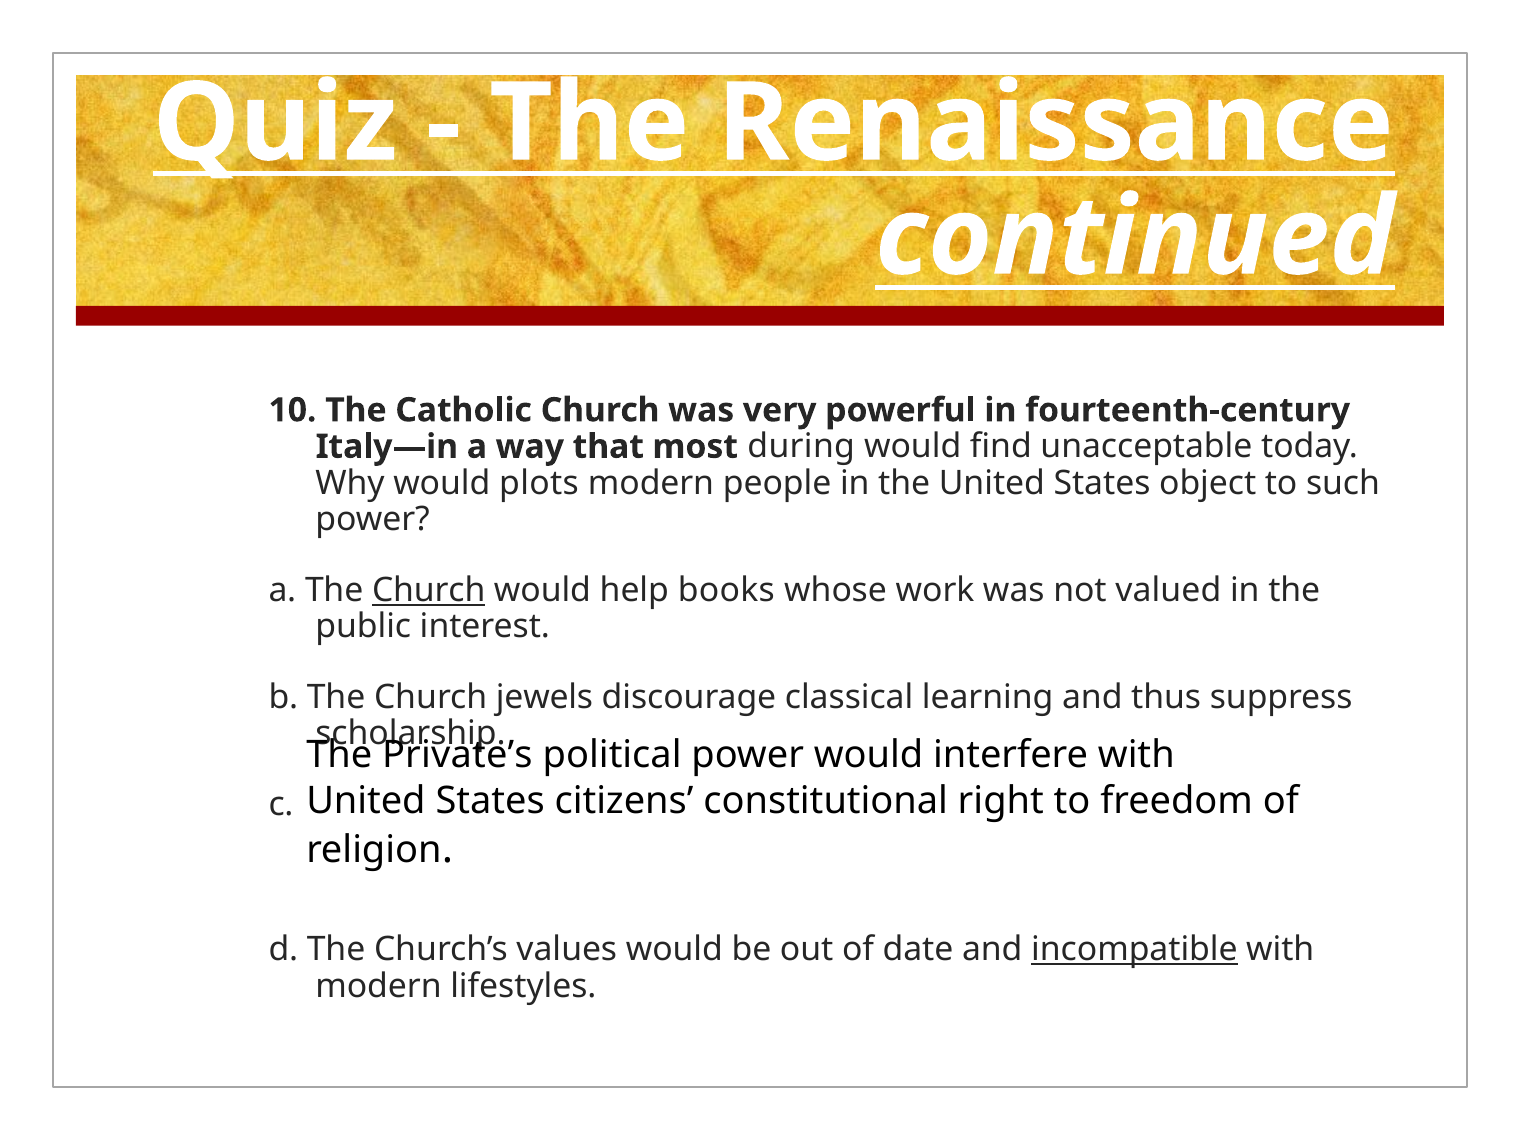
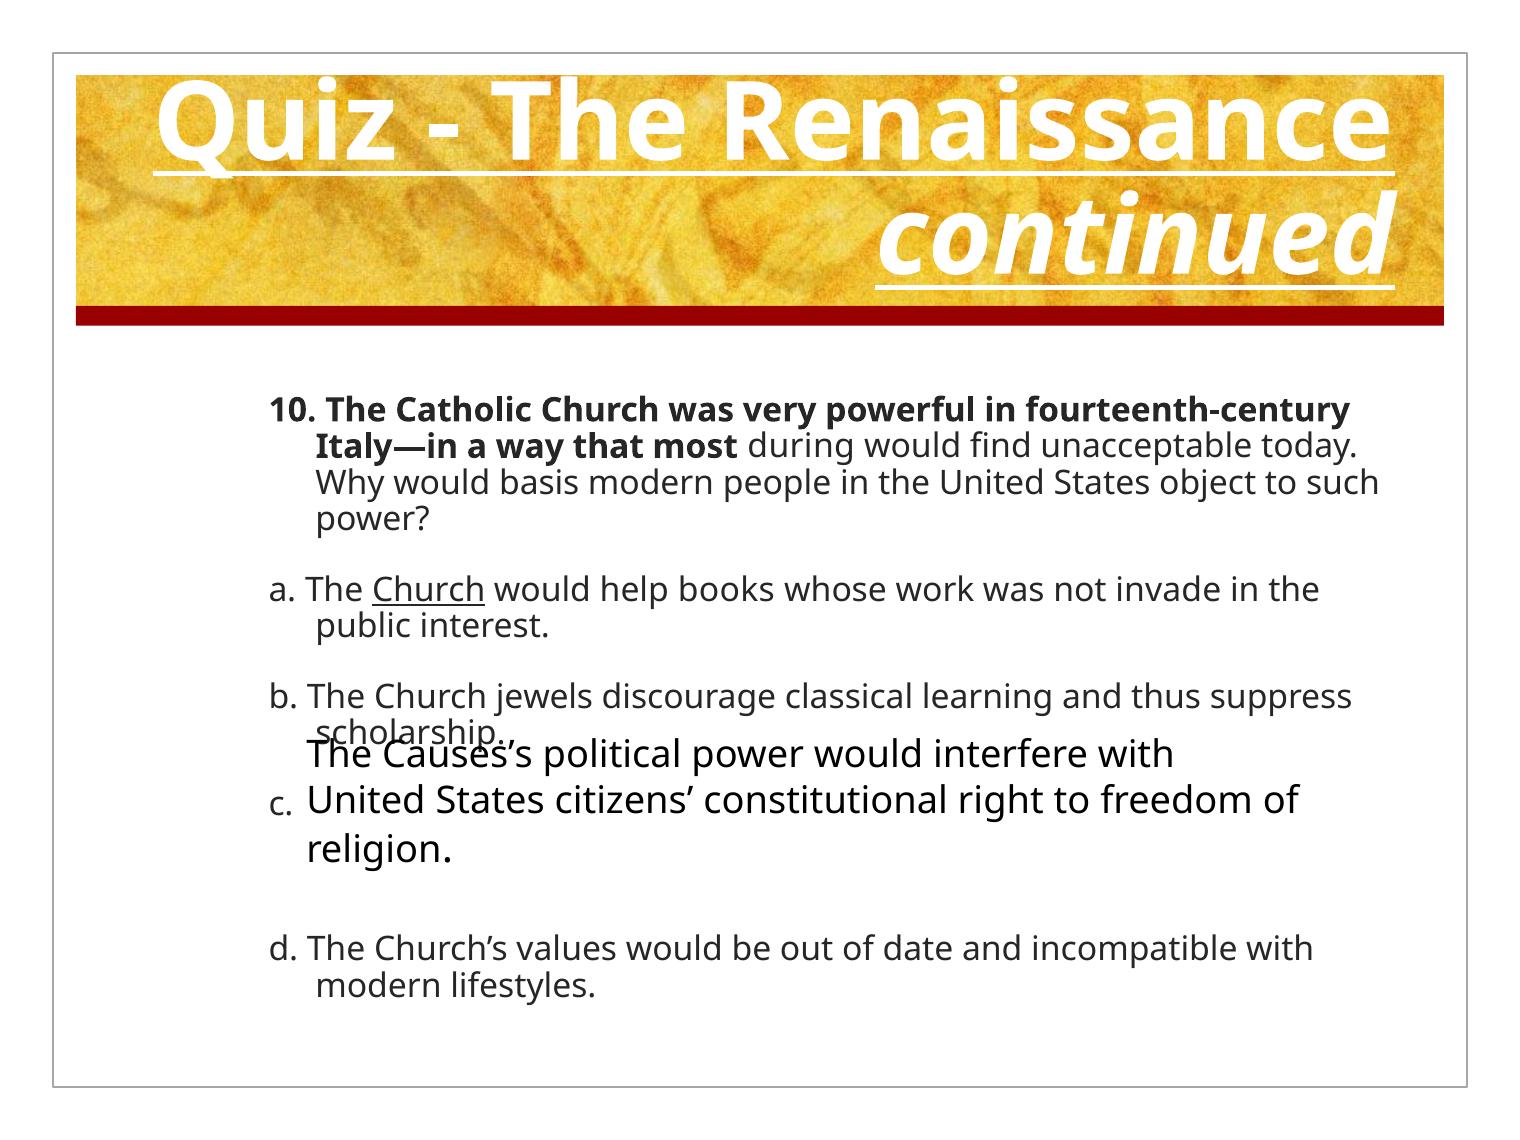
plots: plots -> basis (539, 483)
valued: valued -> invade (1168, 590)
Private’s: Private’s -> Causes’s (457, 755)
incompatible underline: present -> none (1134, 950)
